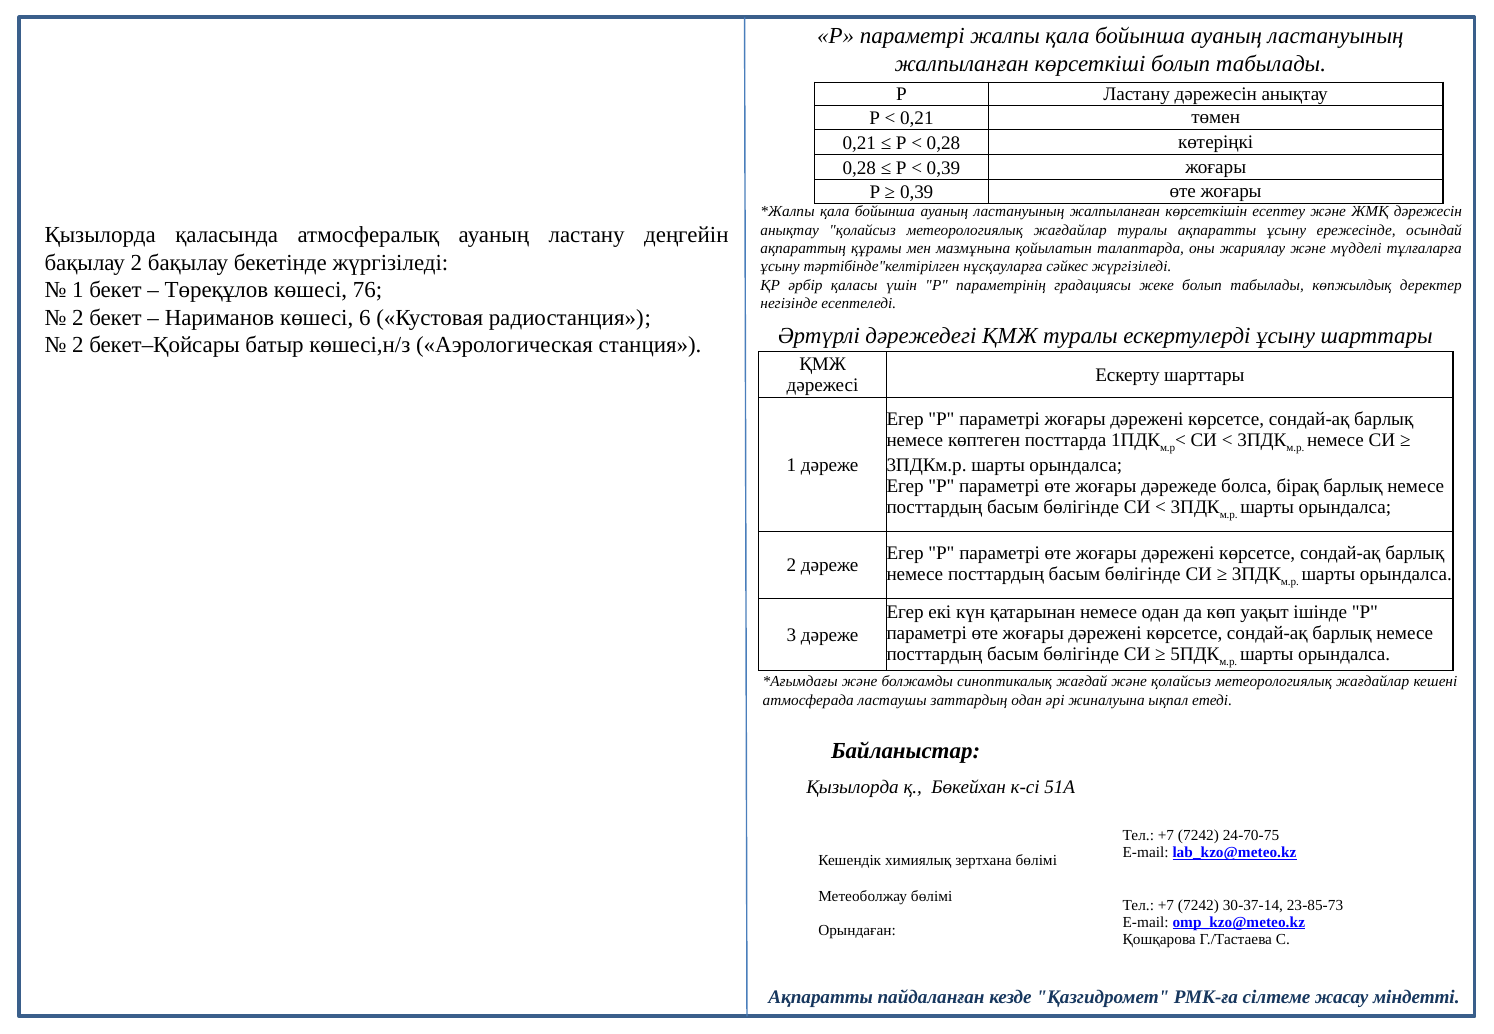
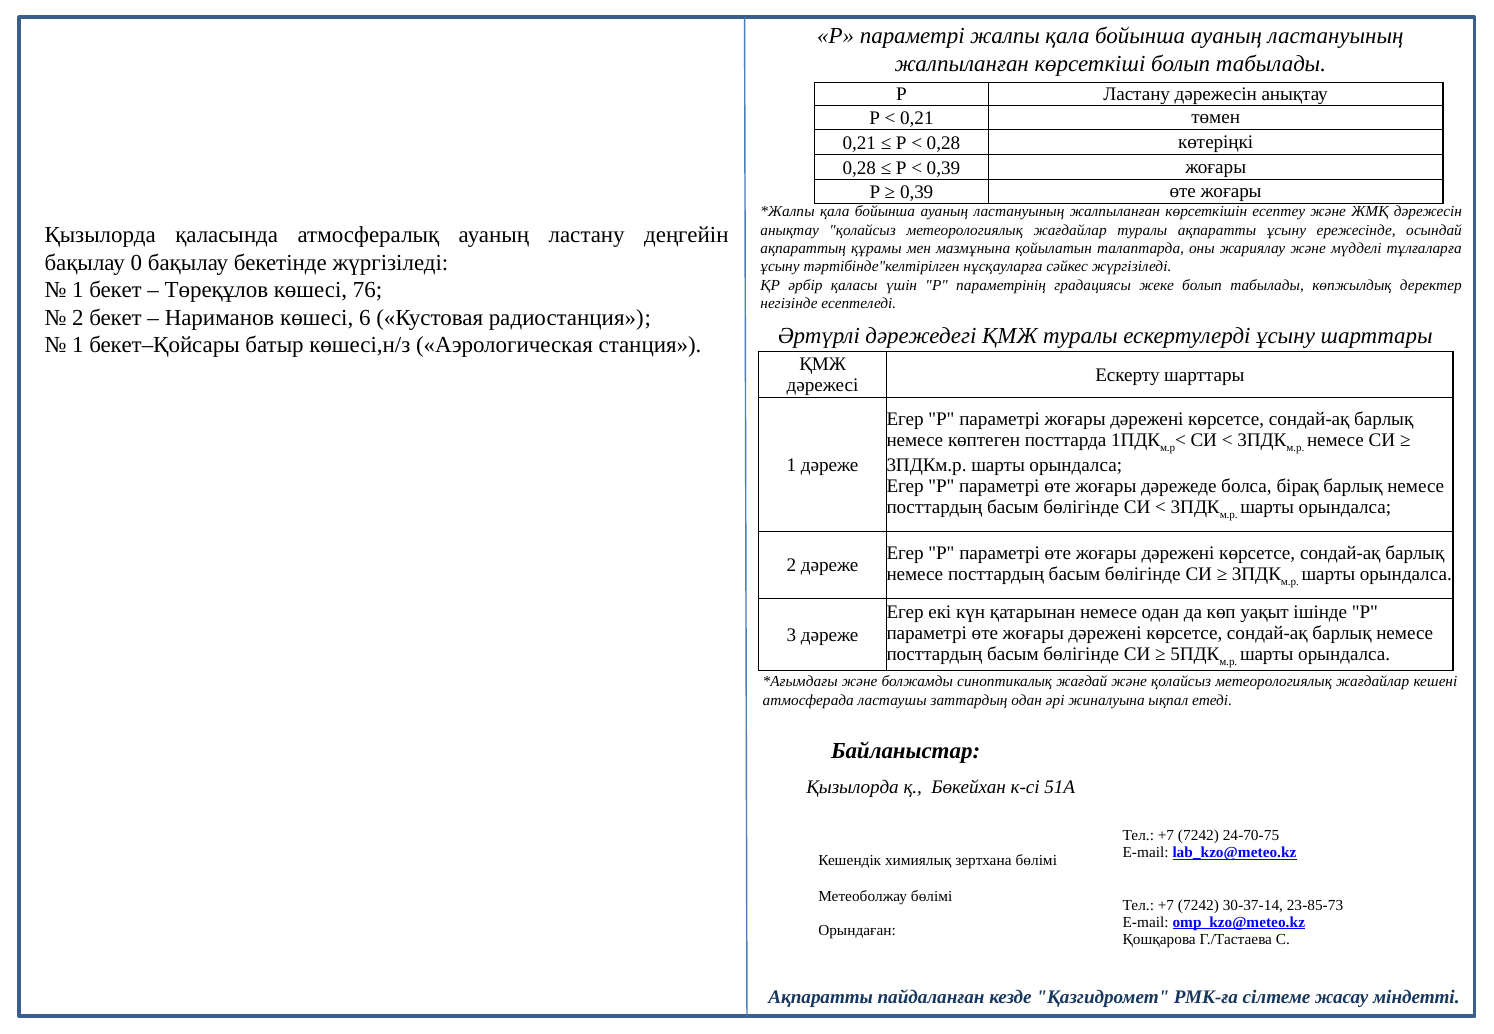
бақылау 2: 2 -> 0 (136, 263)
2: 2 -> 1 (78, 345)
